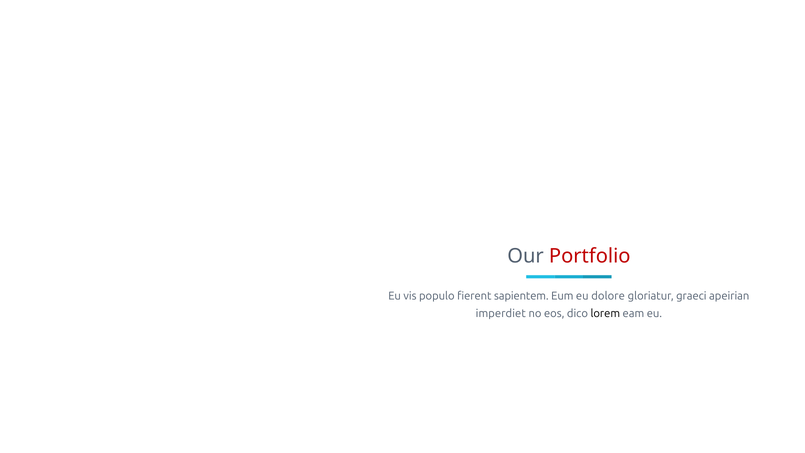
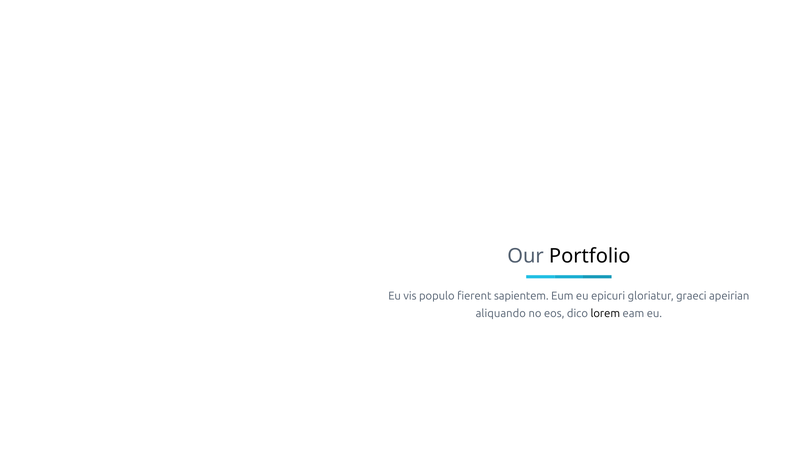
Portfolio colour: red -> black (590, 256)
dolore: dolore -> epicuri (608, 296)
imperdiet: imperdiet -> aliquando (501, 313)
